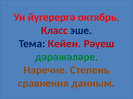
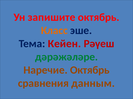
йүгерергә: йүгерергә -> запишите (52, 17)
Класс colour: red -> orange (54, 31)
Наречие Степень: Степень -> Октябрь (90, 71)
